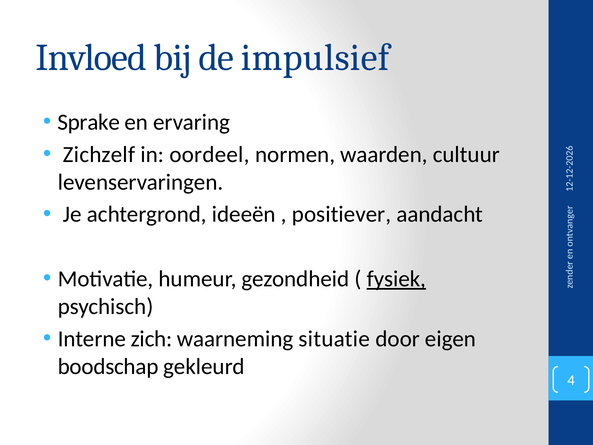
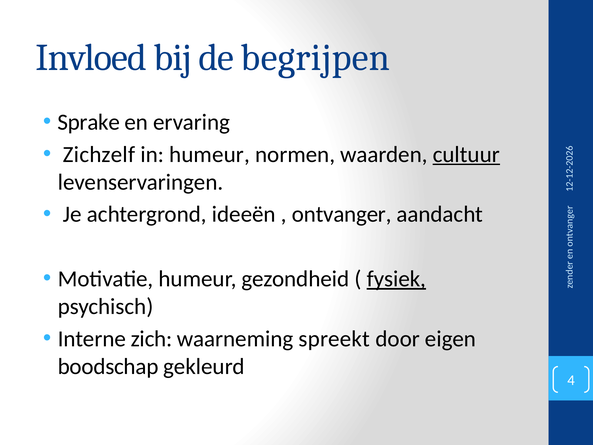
impulsief: impulsief -> begrijpen (315, 58)
in oordeel: oordeel -> humeur (210, 154)
cultuur underline: none -> present (466, 154)
positiever: positiever -> ontvanger (342, 214)
situatie: situatie -> spreekt (334, 339)
